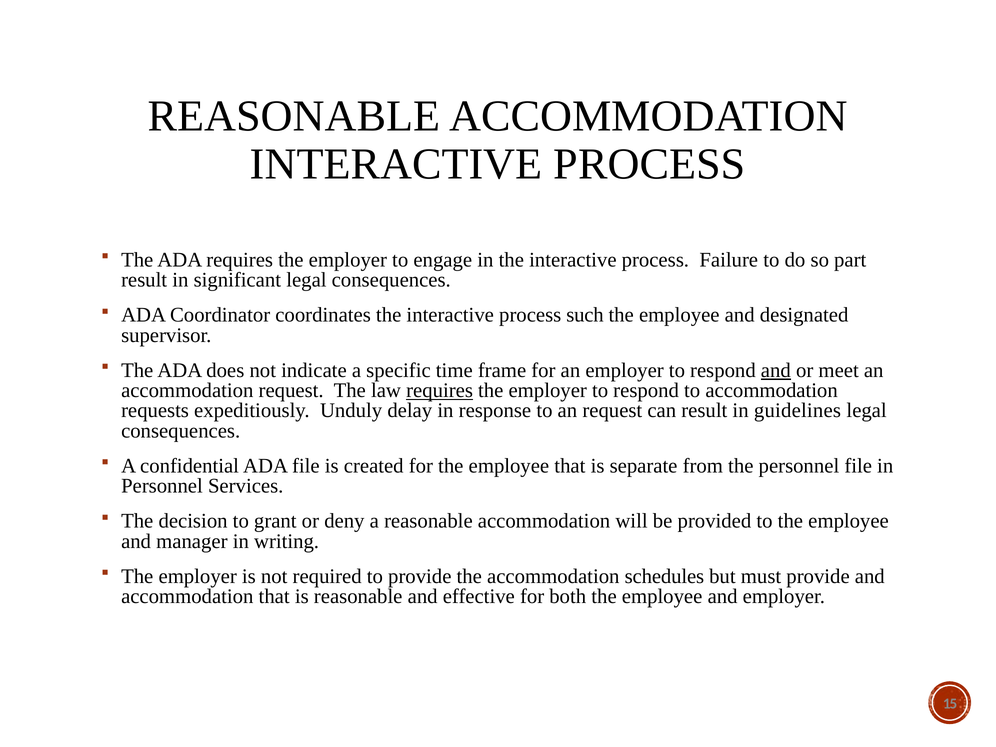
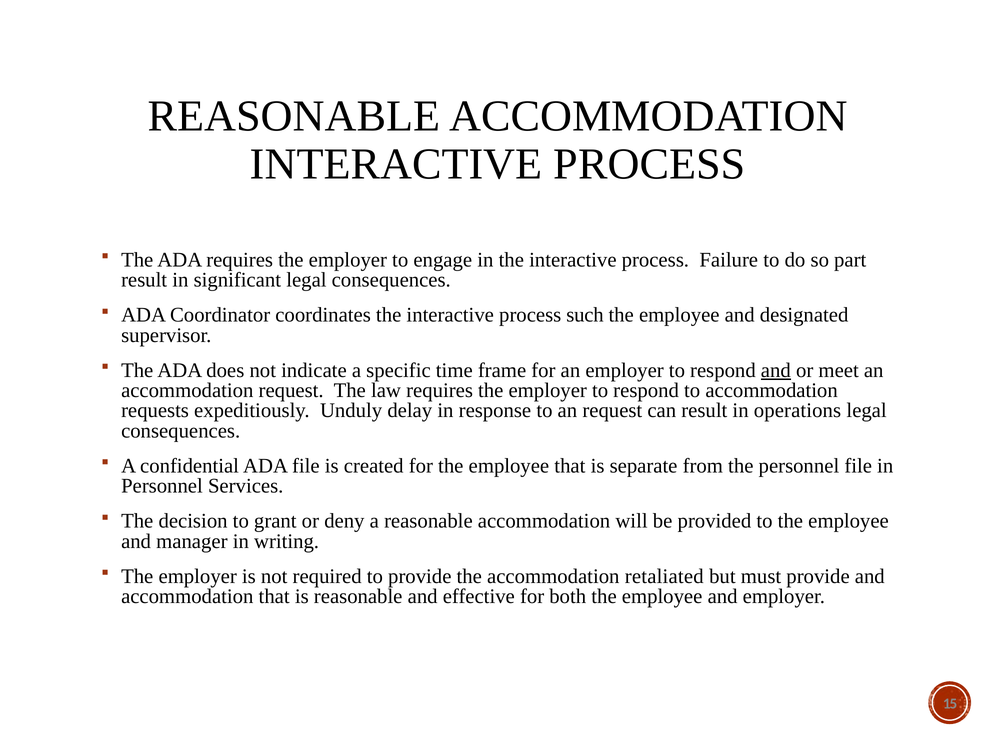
requires underline: present -> none (440, 390)
guidelines: guidelines -> operations (798, 411)
schedules: schedules -> retaliated (664, 576)
